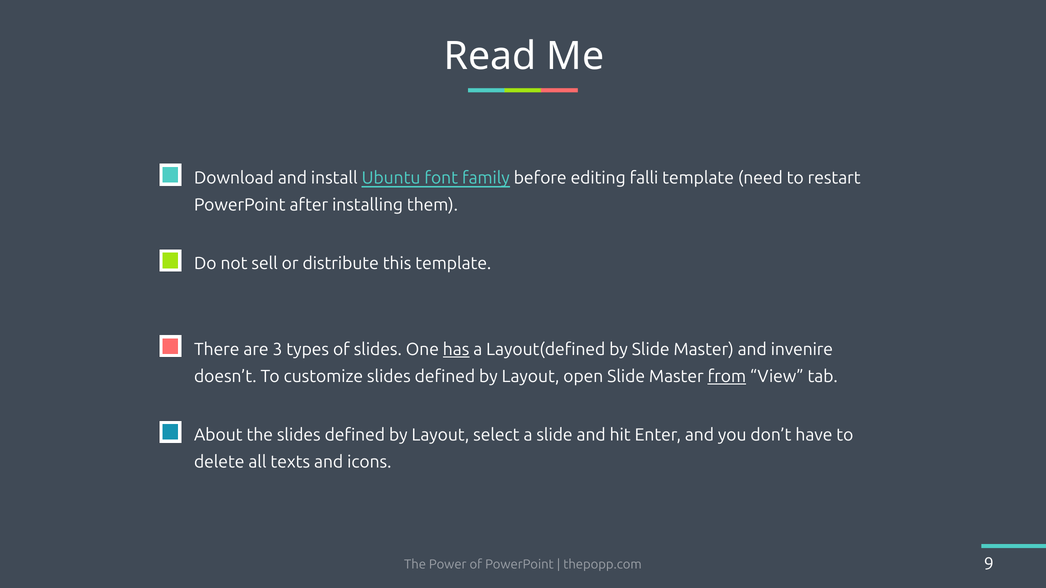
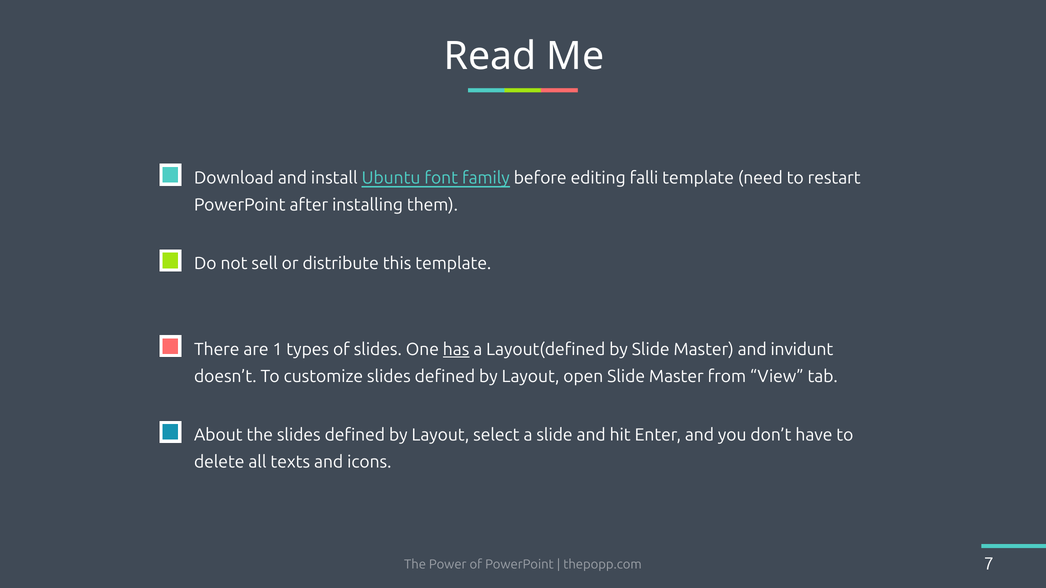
3: 3 -> 1 (277, 349)
invenire: invenire -> invidunt (802, 349)
from underline: present -> none (727, 377)
9: 9 -> 7 (989, 564)
